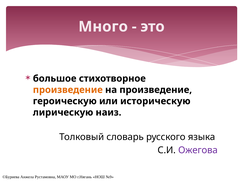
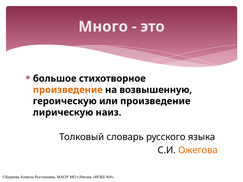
на произведение: произведение -> возвышенную (156, 90)
или историческую: историческую -> произведение (155, 101)
Ожегова colour: purple -> orange (198, 150)
